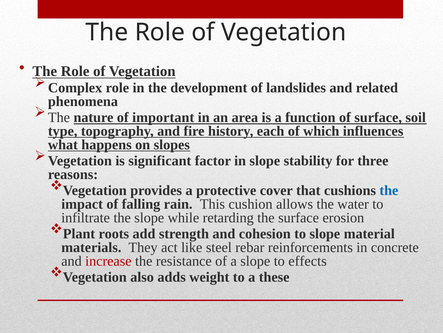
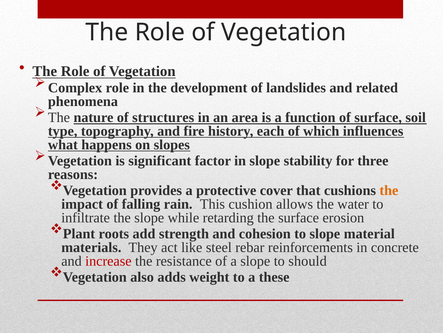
important: important -> structures (163, 117)
the colour: blue -> orange (389, 190)
effects: effects -> should (308, 261)
